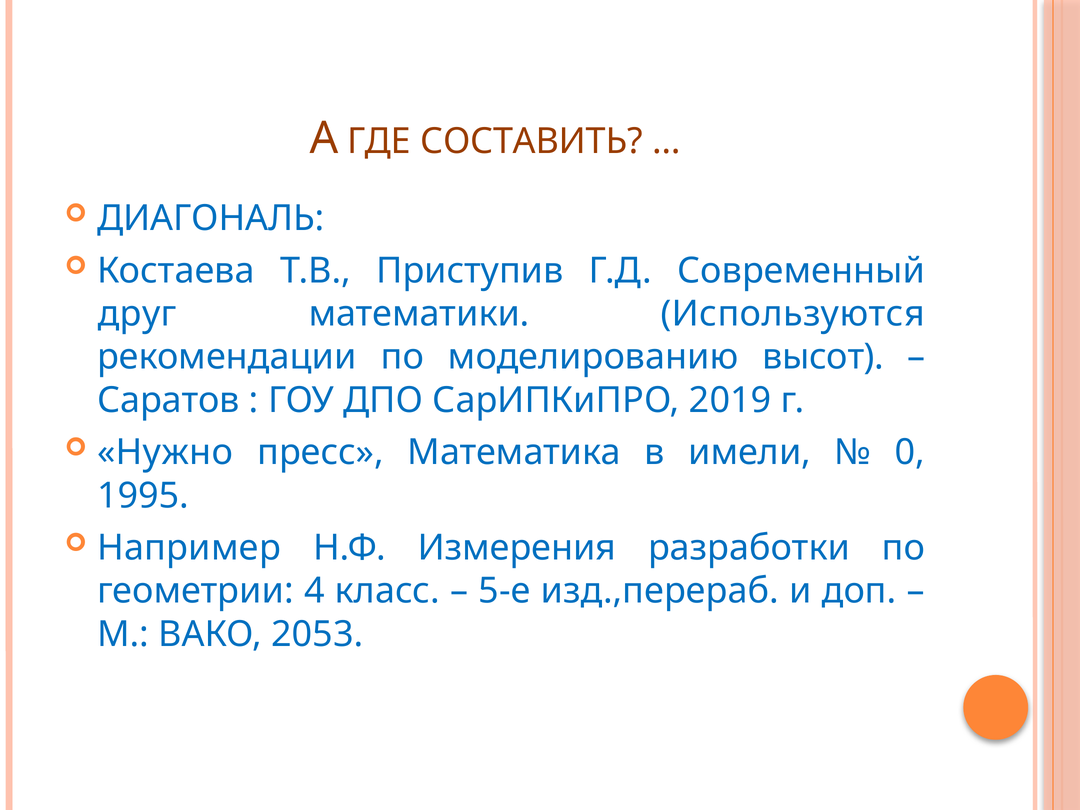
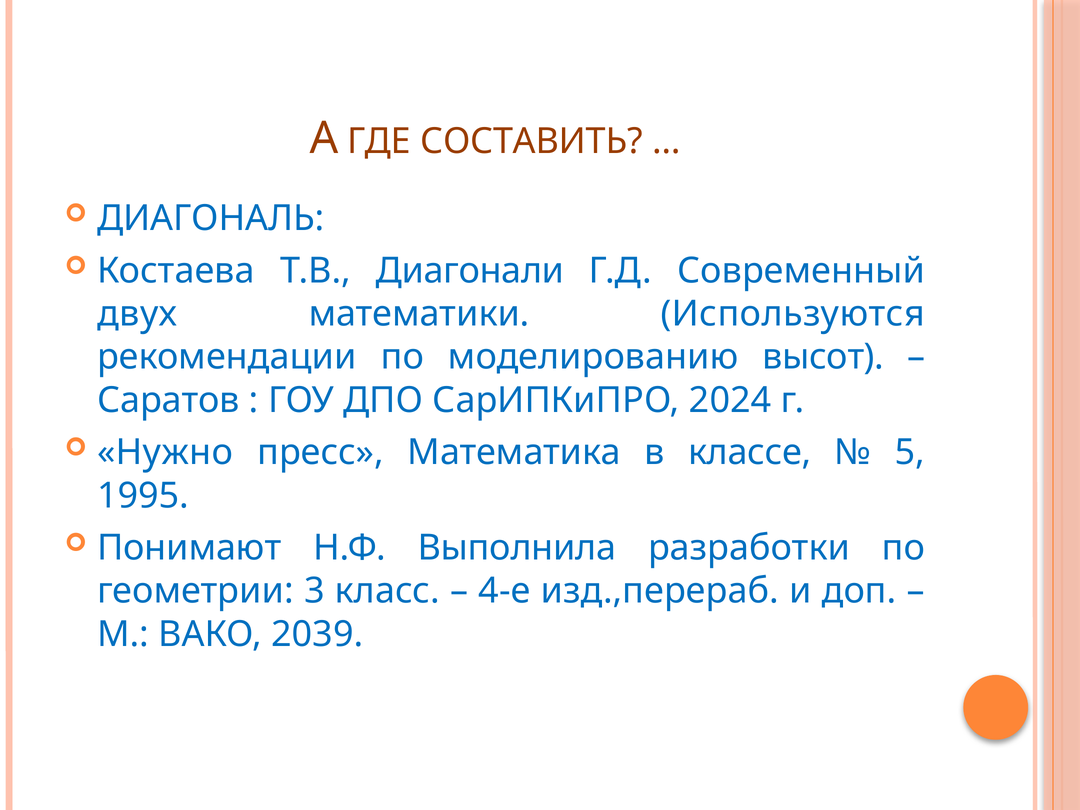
Приступив: Приступив -> Диагонали (470, 271)
друг: друг -> двух (137, 314)
2019: 2019 -> 2024 (730, 400)
имели: имели -> классе (750, 452)
0: 0 -> 5 (910, 452)
Например: Например -> Понимают (189, 548)
Измерения: Измерения -> Выполнила (517, 548)
4: 4 -> 3 (314, 591)
5-е: 5-е -> 4-е (504, 591)
2053: 2053 -> 2039 (317, 634)
